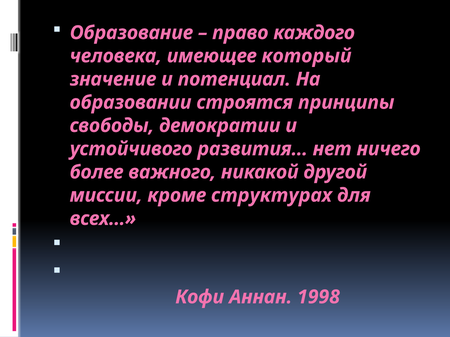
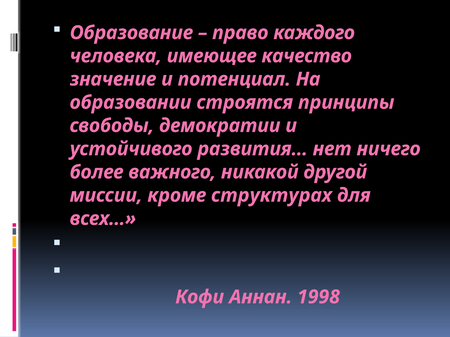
который: который -> качество (307, 56)
